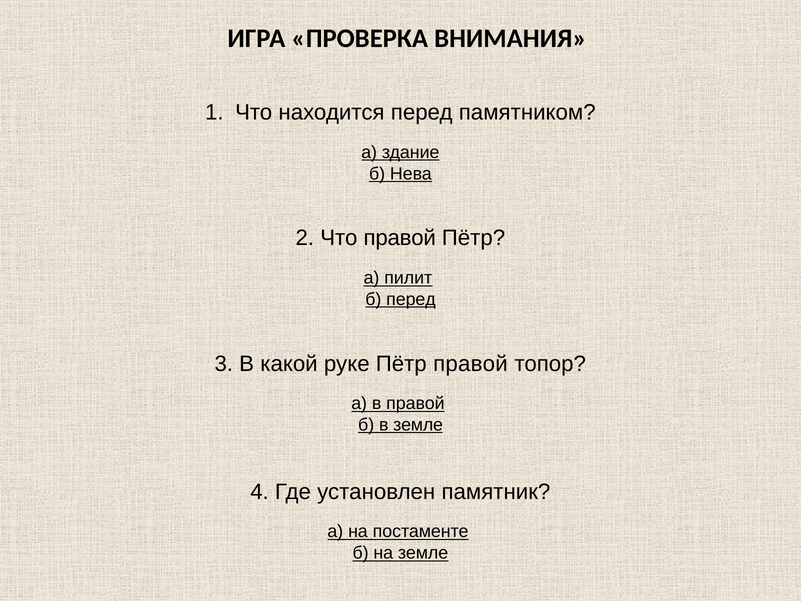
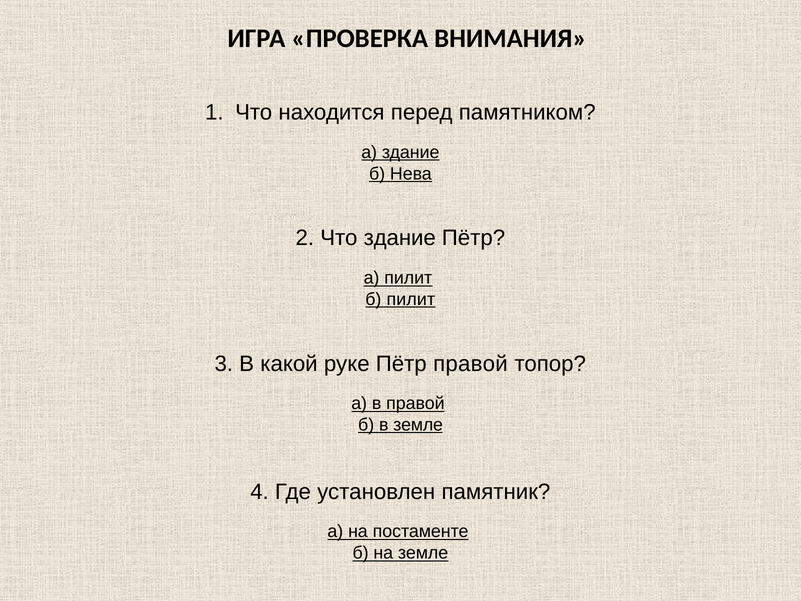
Что правой: правой -> здание (400, 238)
б перед: перед -> пилит (411, 299)
